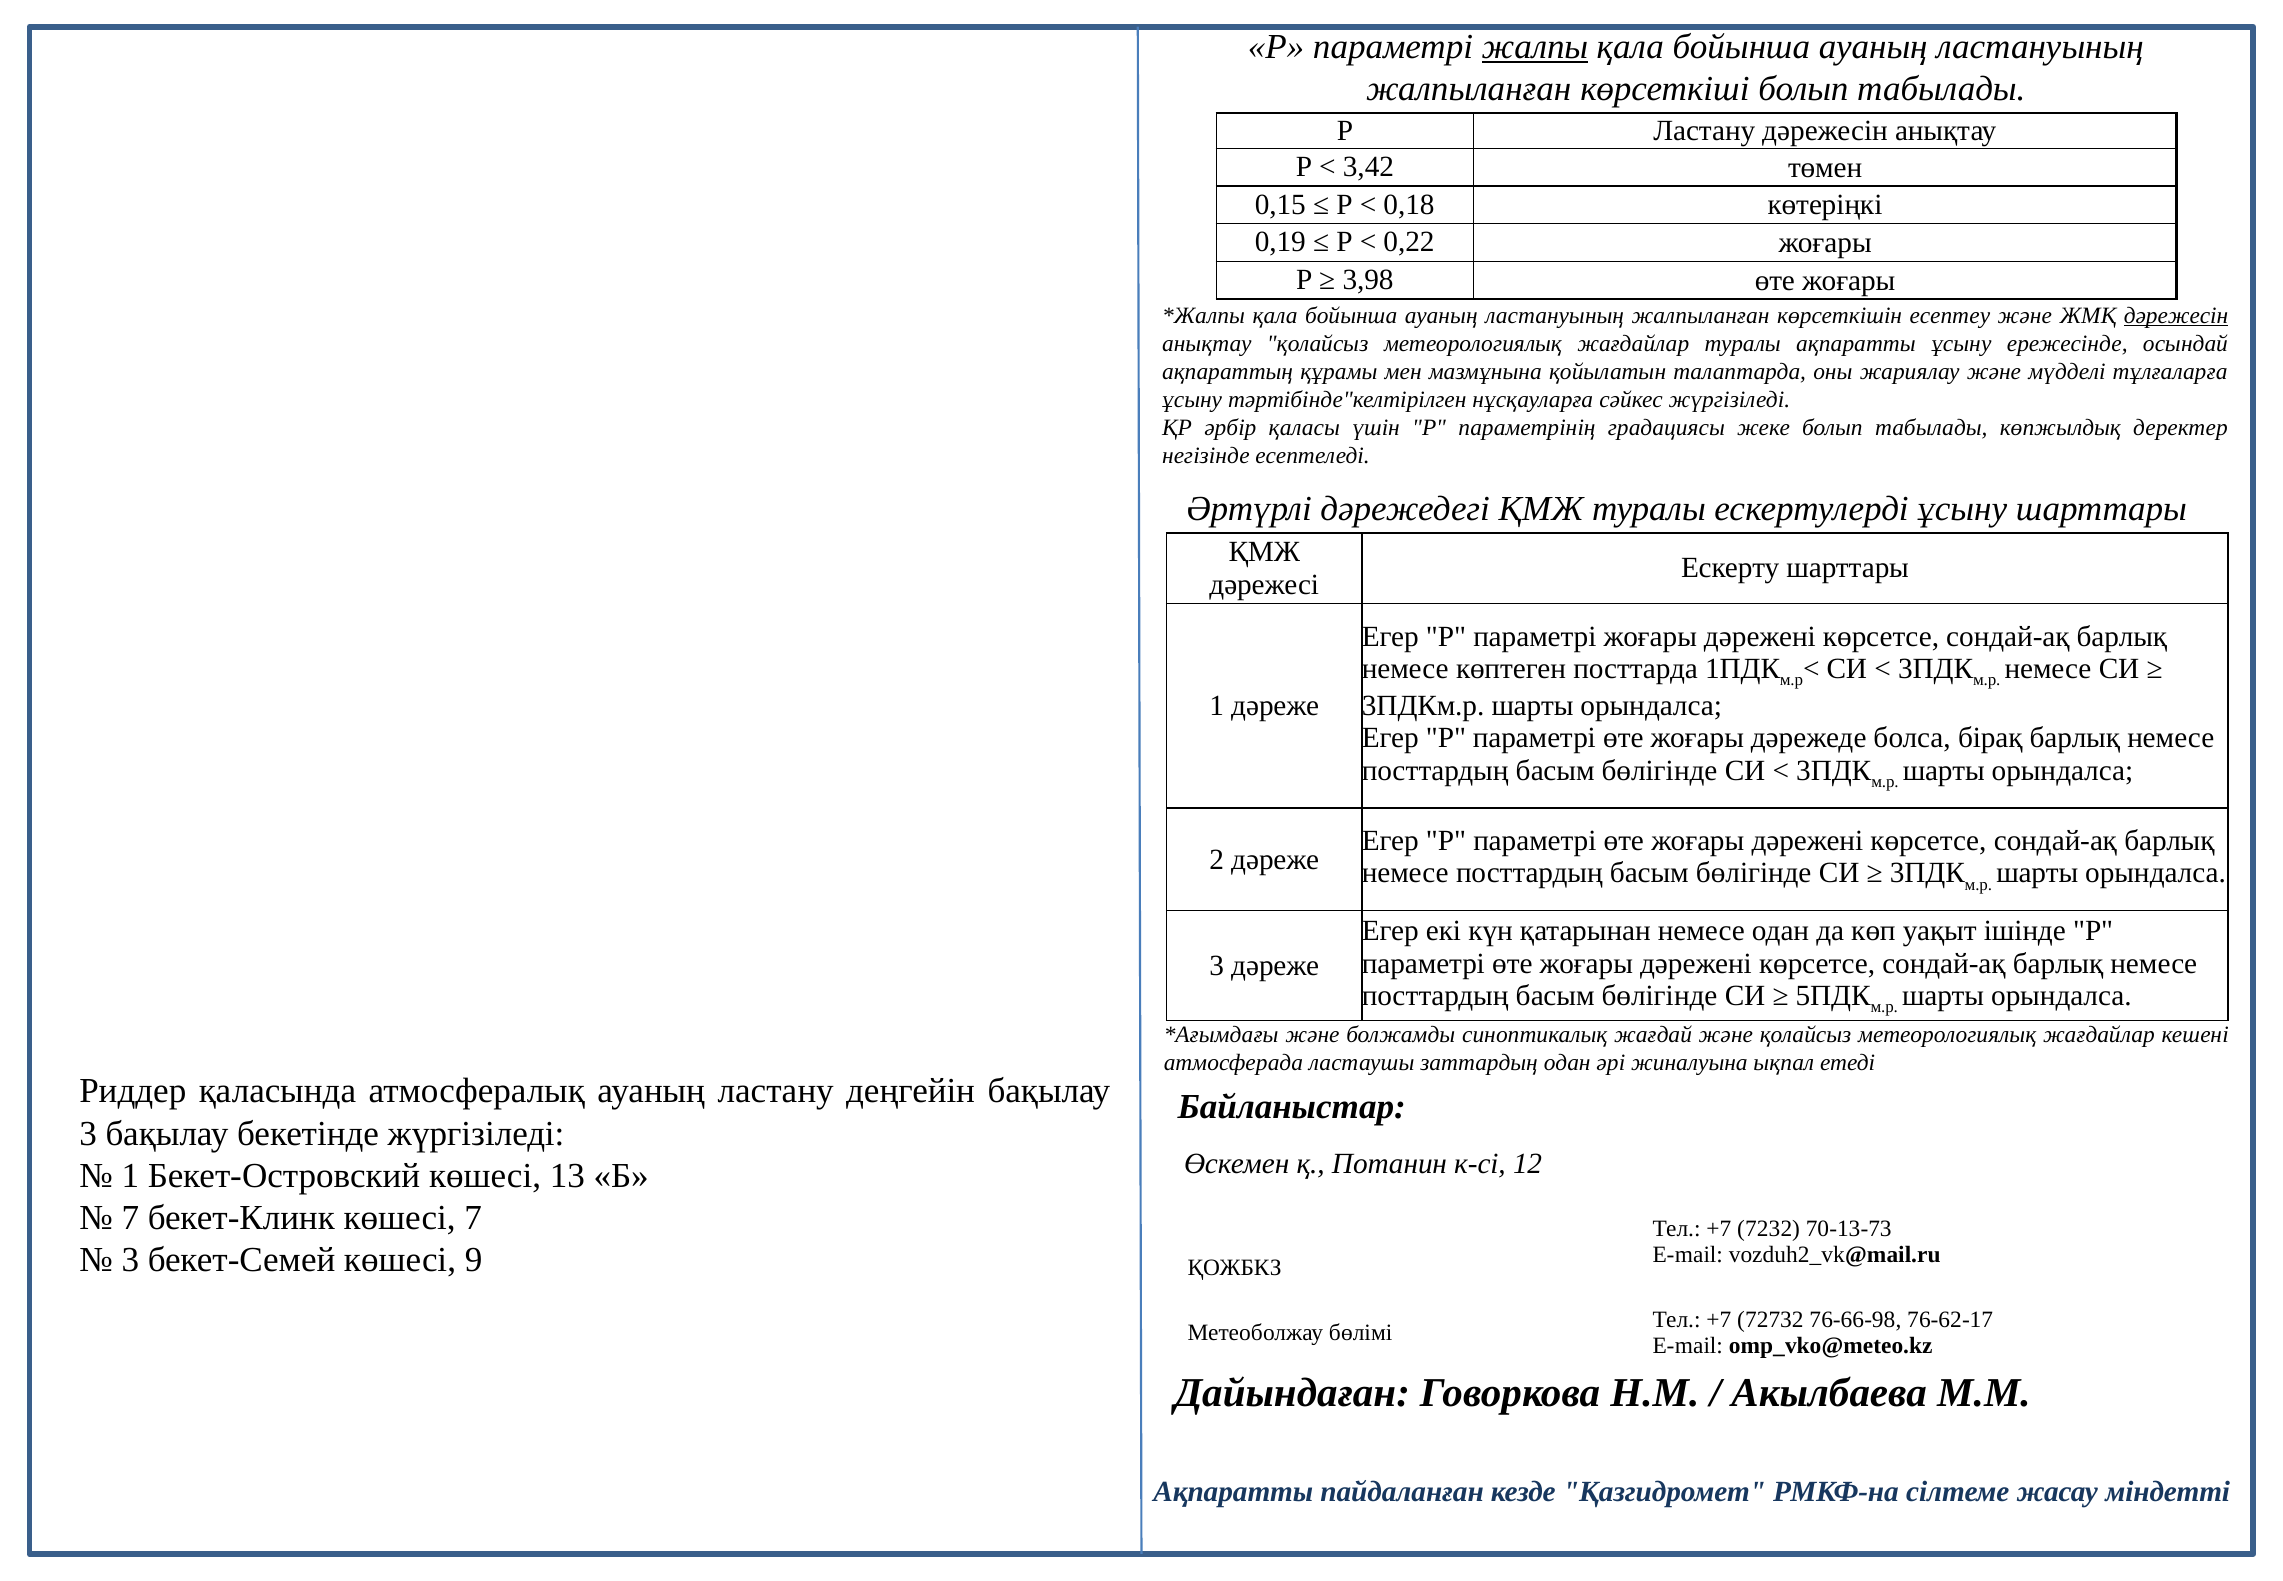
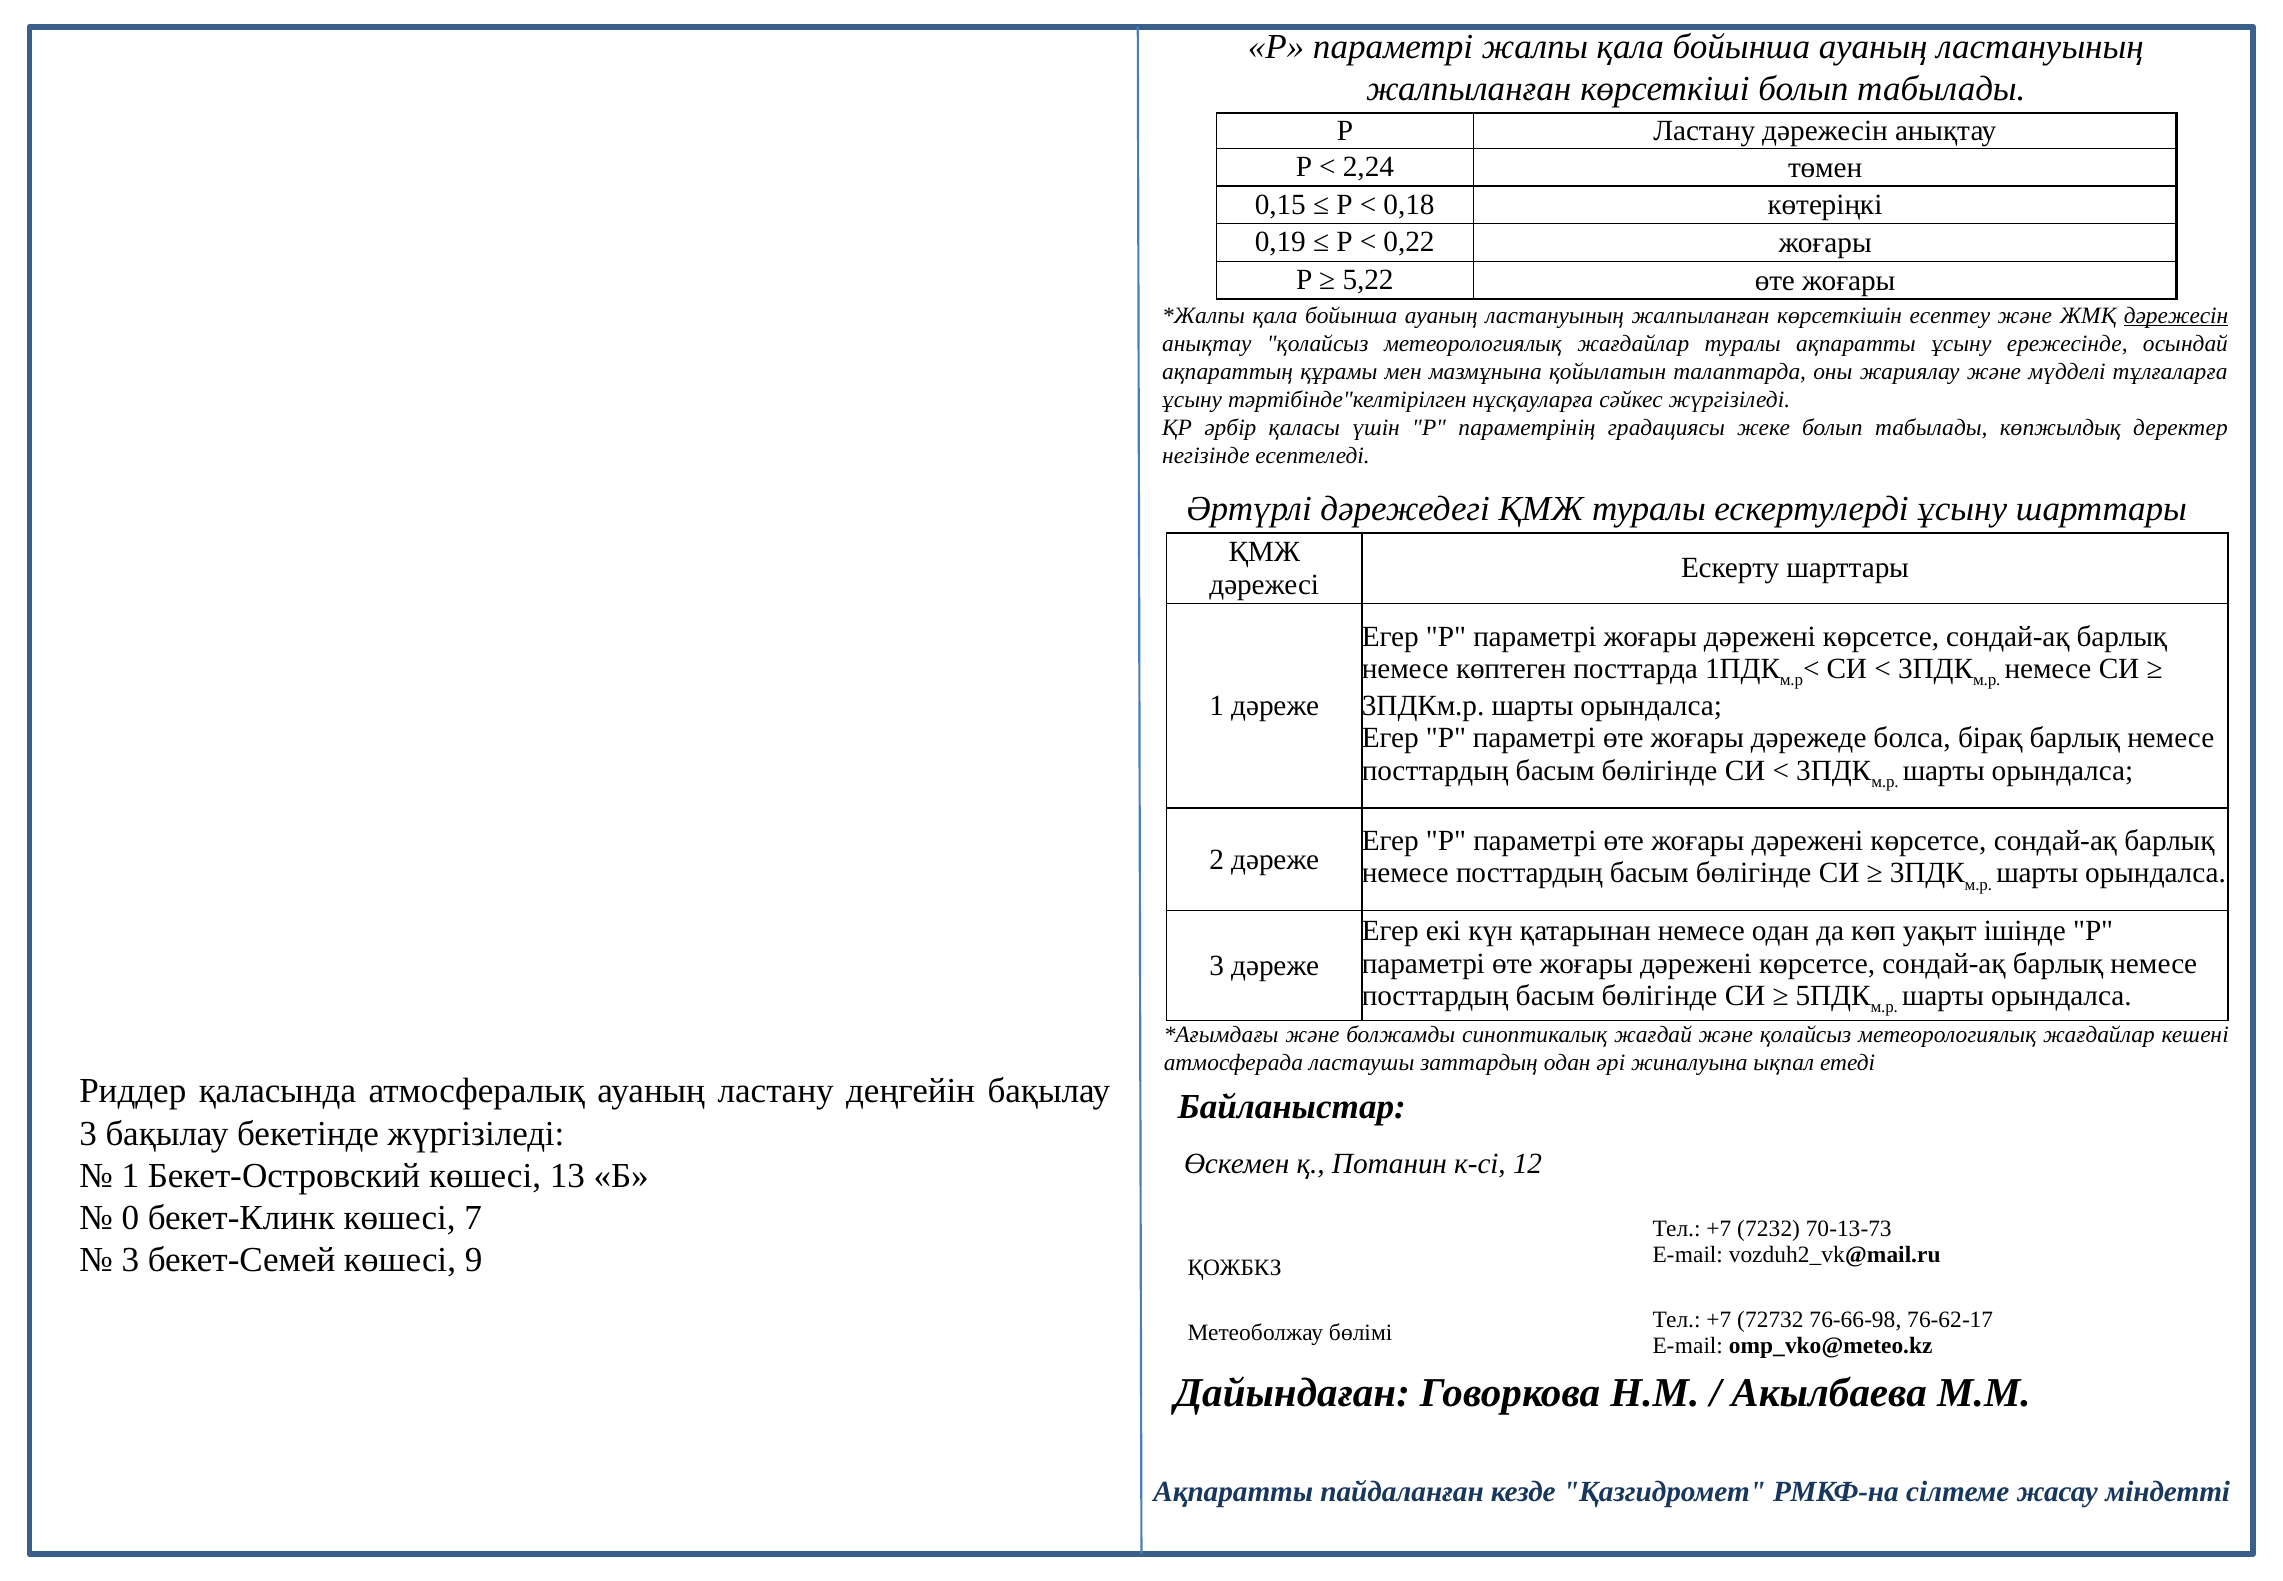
жалпы underline: present -> none (1535, 47)
3,42: 3,42 -> 2,24 (1368, 167)
3,98: 3,98 -> 5,22 (1368, 280)
7: 7 -> 0 (130, 1217)
